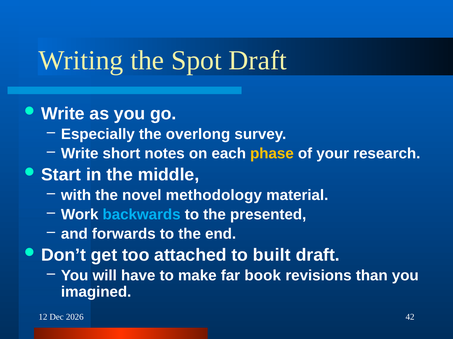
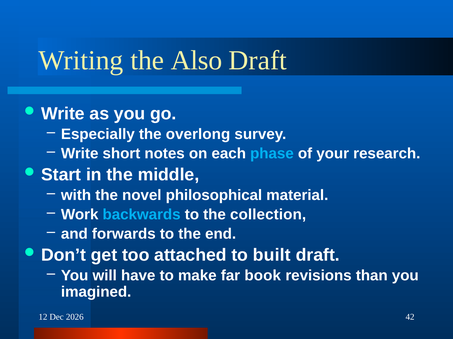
Spot: Spot -> Also (197, 60)
phase colour: yellow -> light blue (272, 154)
methodology: methodology -> philosophical (214, 196)
presented: presented -> collection (268, 215)
